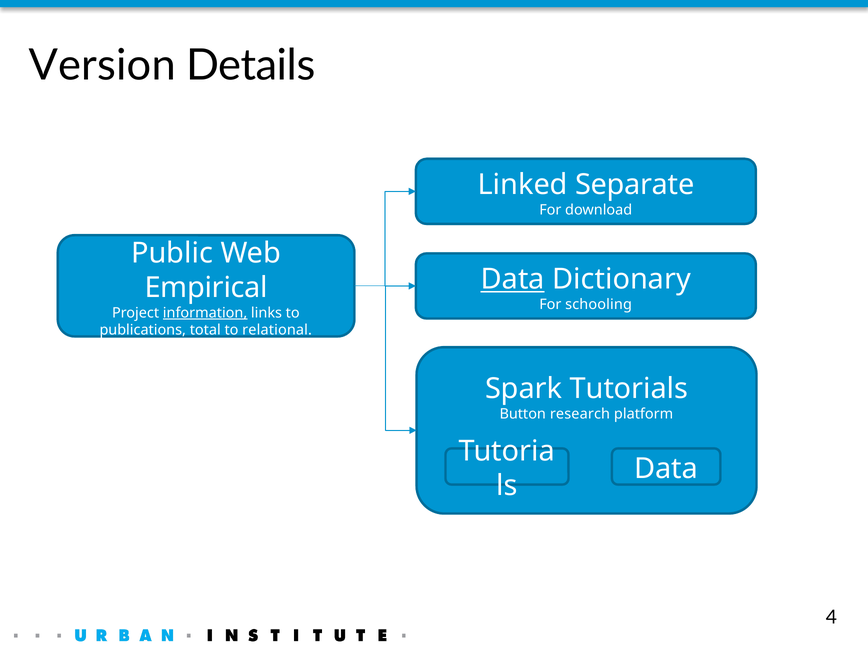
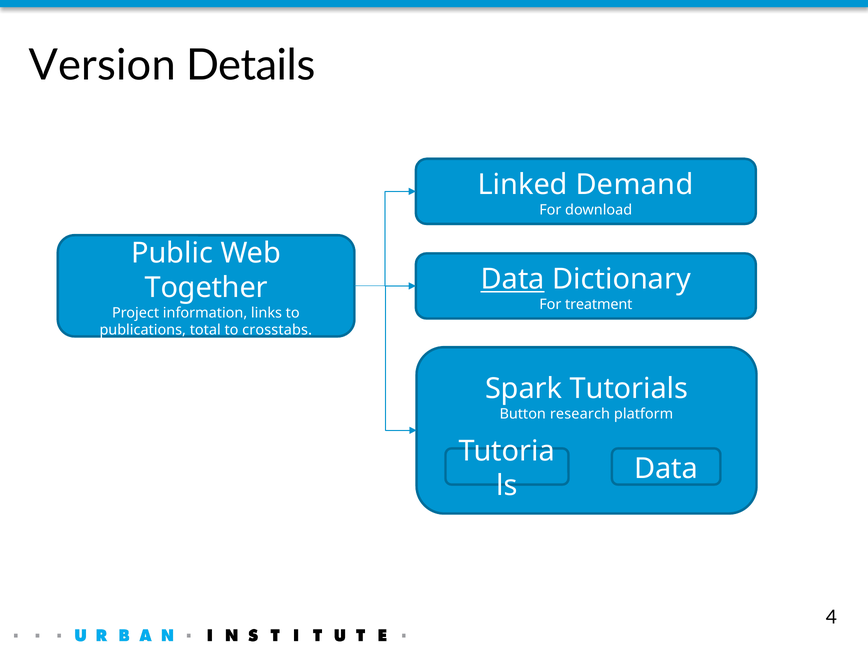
Separate: Separate -> Demand (634, 185)
Empirical: Empirical -> Together (206, 288)
schooling: schooling -> treatment (599, 304)
information underline: present -> none (205, 313)
relational: relational -> crosstabs (277, 330)
